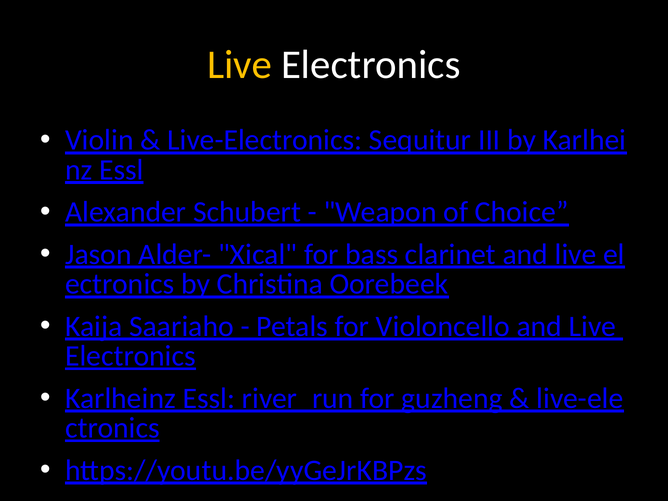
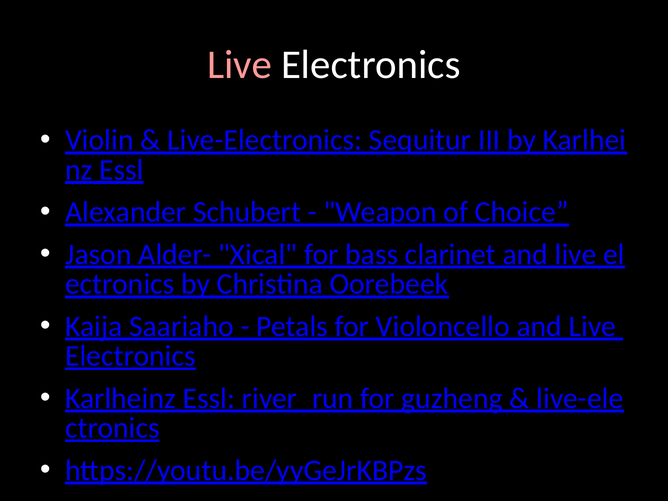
Live colour: yellow -> pink (239, 65)
